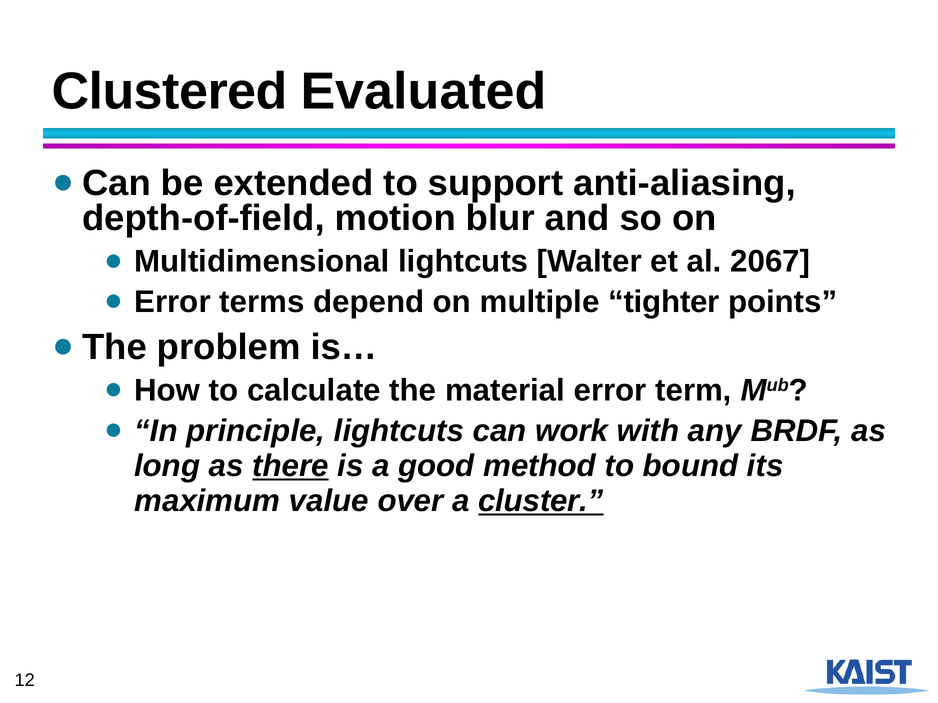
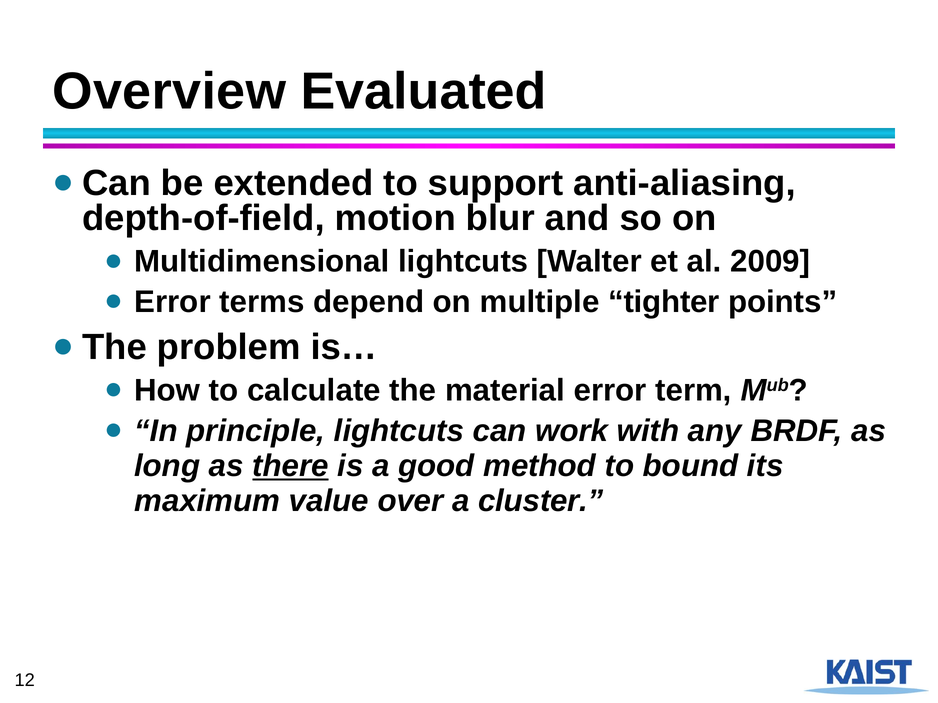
Clustered: Clustered -> Overview (169, 92)
2067: 2067 -> 2009 (770, 262)
cluster underline: present -> none (541, 501)
